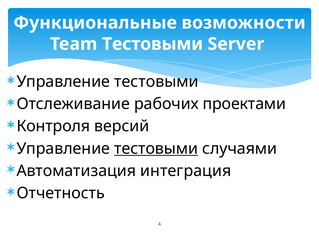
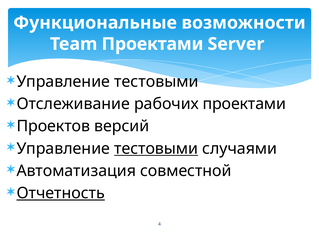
Team Тестовыми: Тестовыми -> Проектами (153, 44)
Контроля: Контроля -> Проектов (53, 126)
интеграция: интеграция -> совместной (186, 171)
Отчетность underline: none -> present (61, 193)
